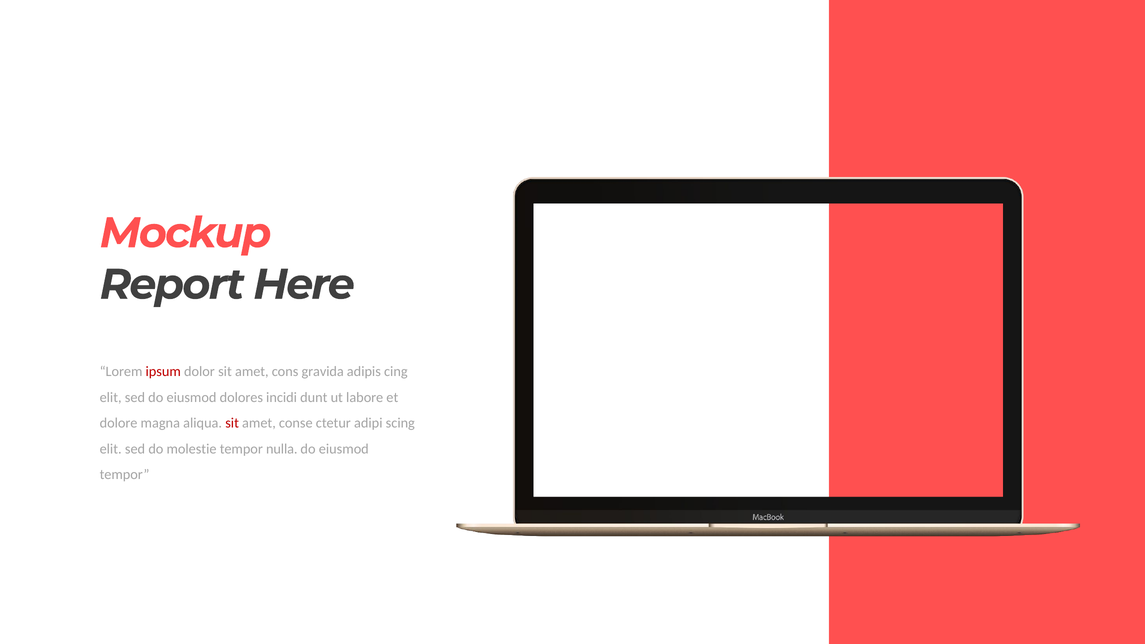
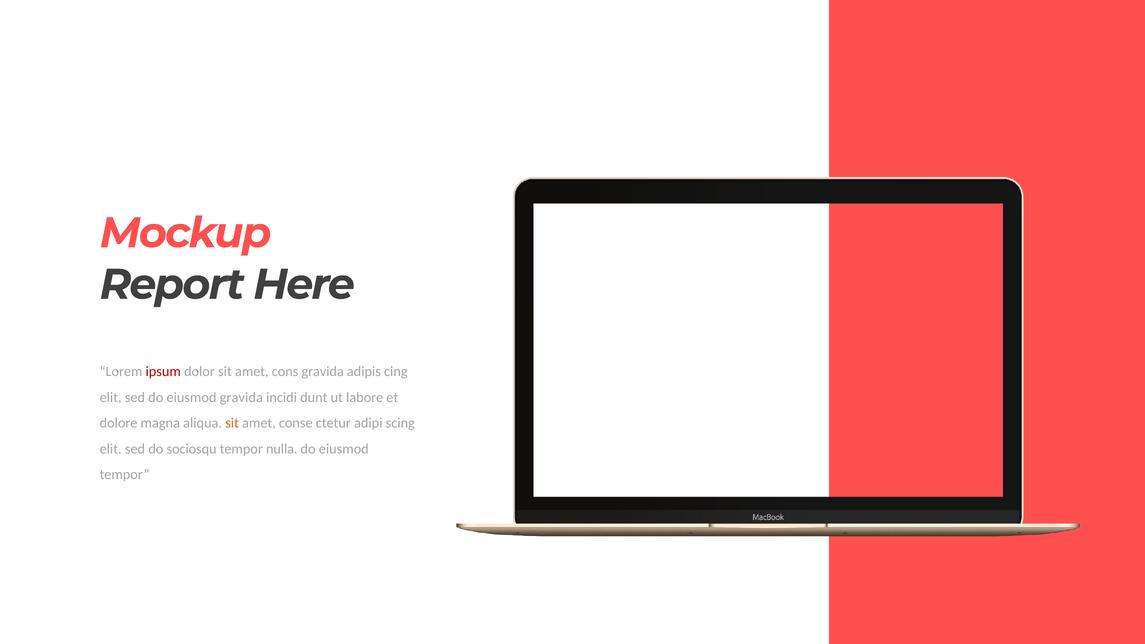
eiusmod dolores: dolores -> gravida (241, 397)
sit colour: red -> orange (232, 423)
molestie: molestie -> sociosqu (192, 449)
